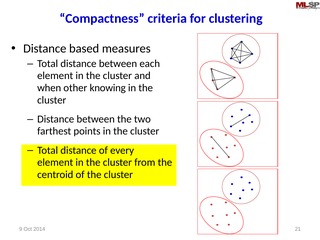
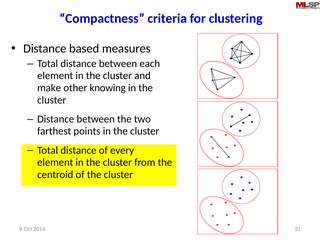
when: when -> make (49, 88)
